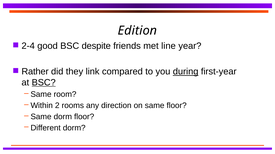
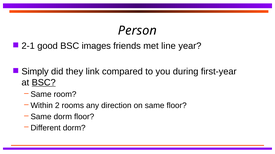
Edition: Edition -> Person (137, 31)
2-4: 2-4 -> 2-1 (28, 46)
despite: despite -> images (96, 46)
Rather: Rather -> Simply (35, 72)
during underline: present -> none (186, 72)
